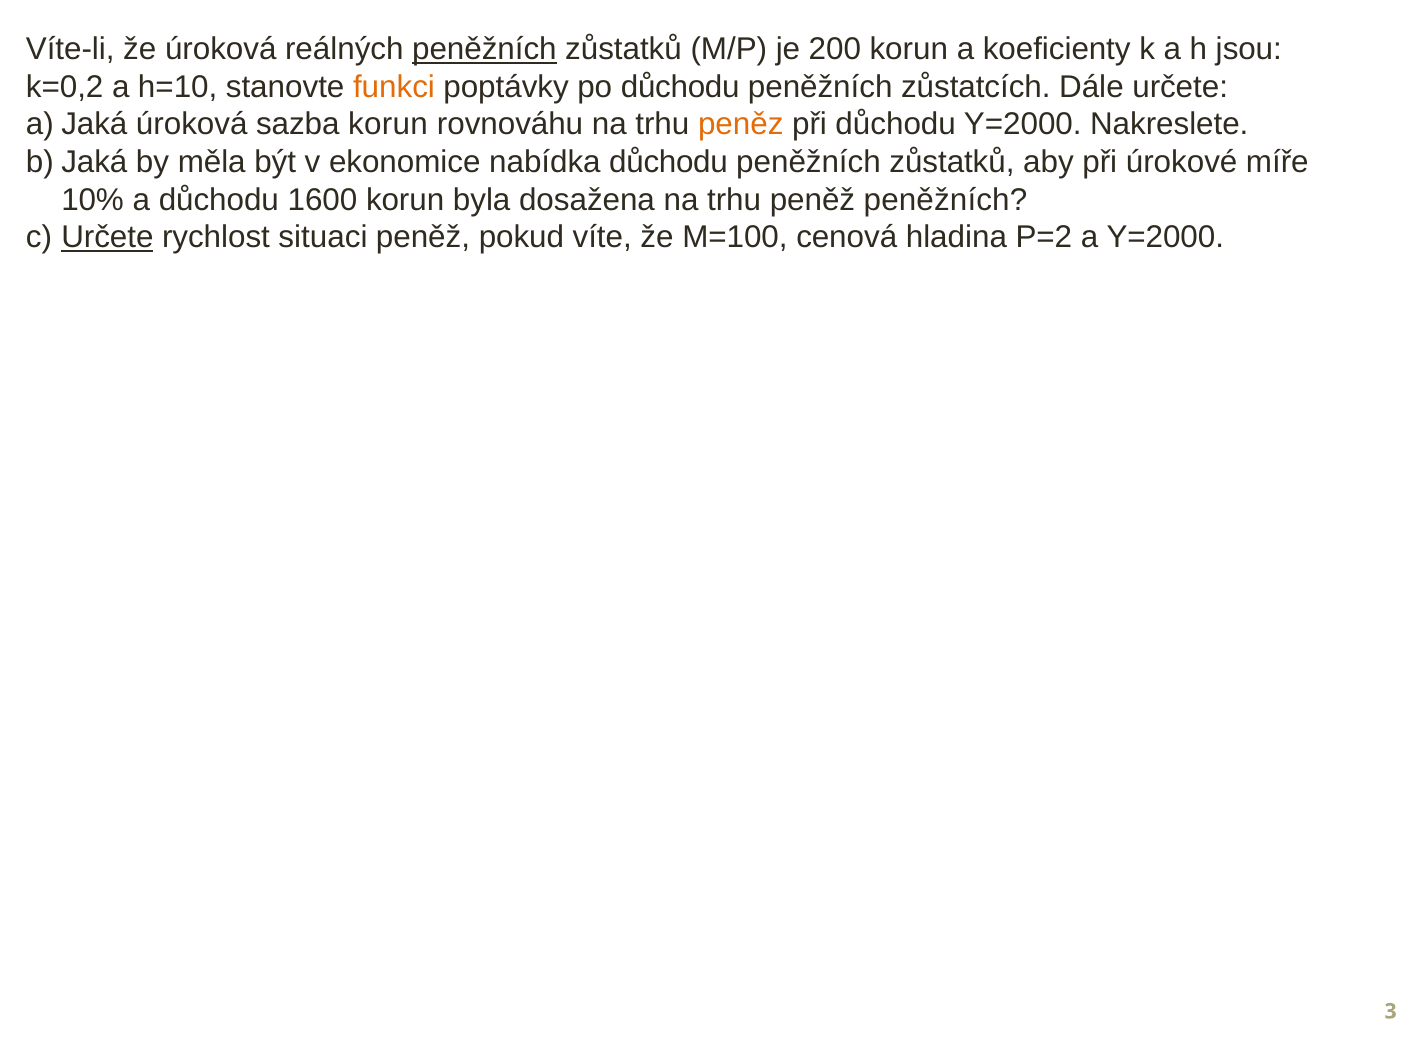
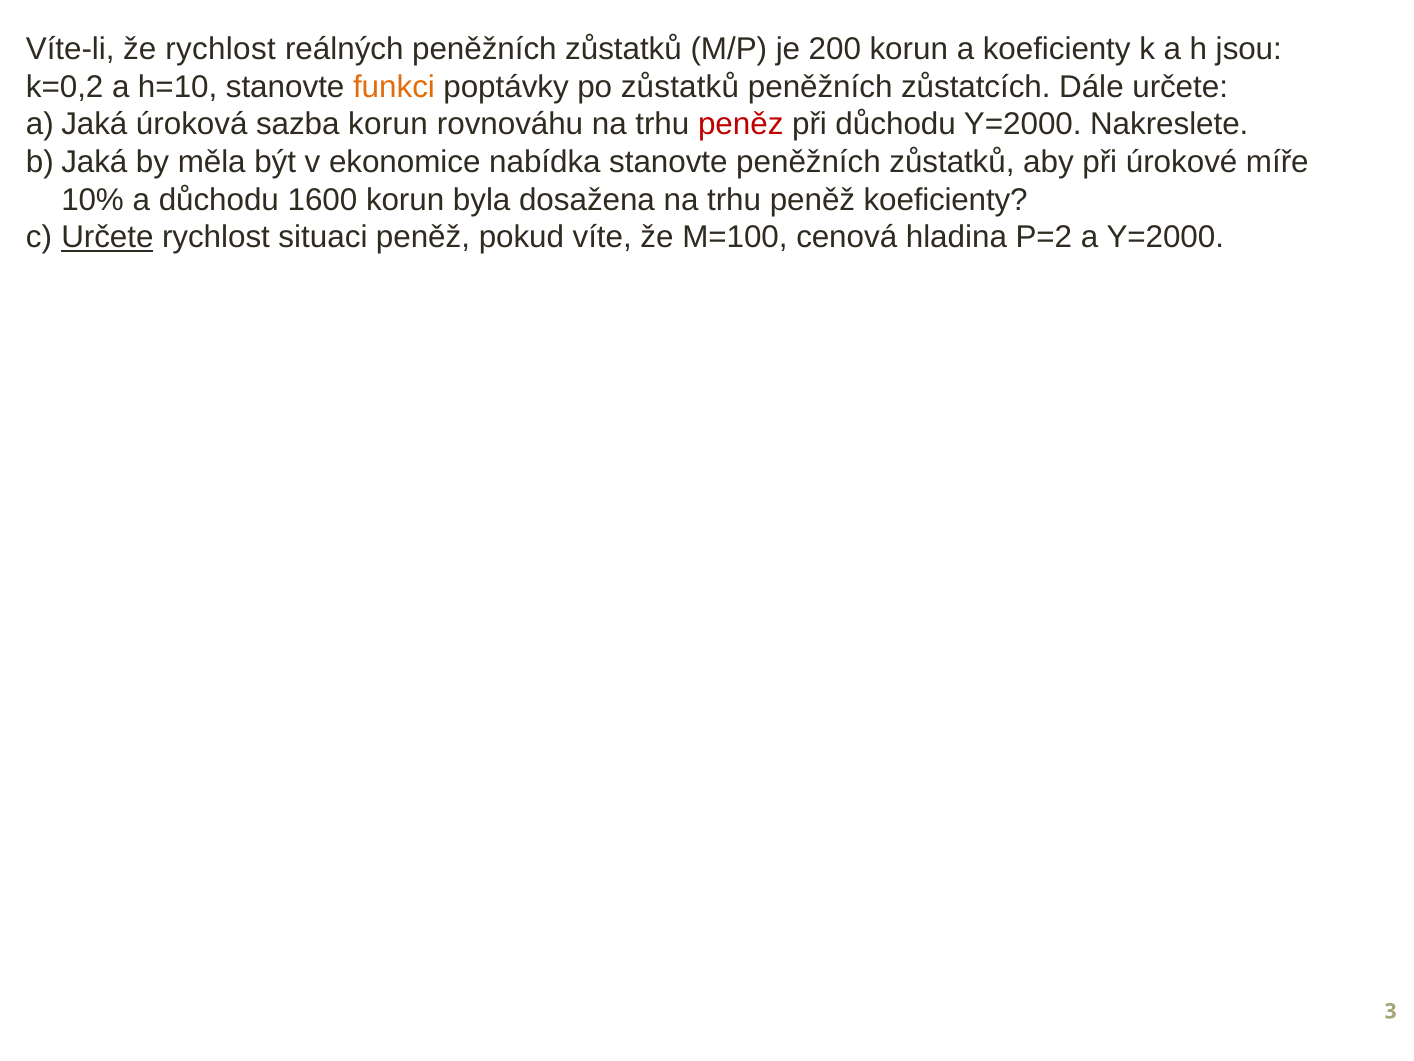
že úroková: úroková -> rychlost (221, 49)
peněžních underline: present -> none (484, 49)
po důchodu: důchodu -> zůstatků (680, 87)
peněz colour: orange -> red (741, 124)
nabídka důchodu: důchodu -> stanovte (668, 162)
peněž peněžních: peněžních -> koeficienty (946, 200)
